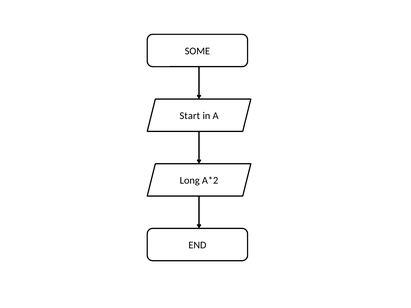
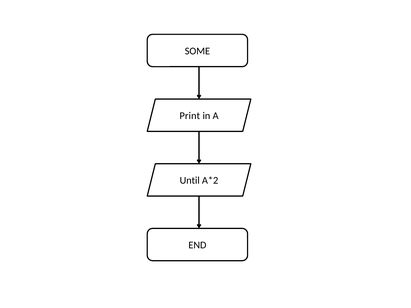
Start: Start -> Print (190, 116)
Long: Long -> Until (190, 181)
